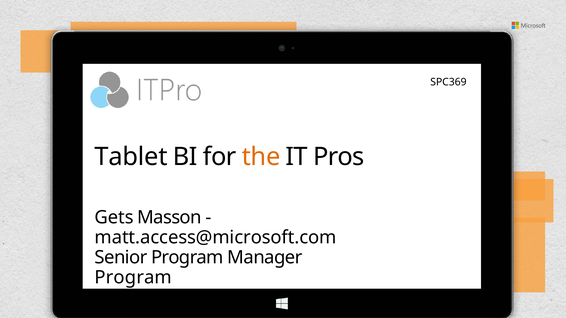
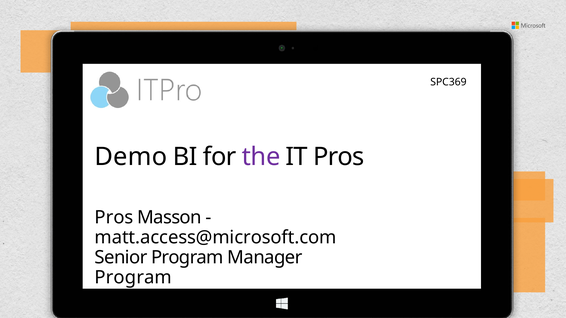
Tablet: Tablet -> Demo (131, 157)
the colour: orange -> purple (261, 157)
Gets: Gets -> Pros (114, 218)
